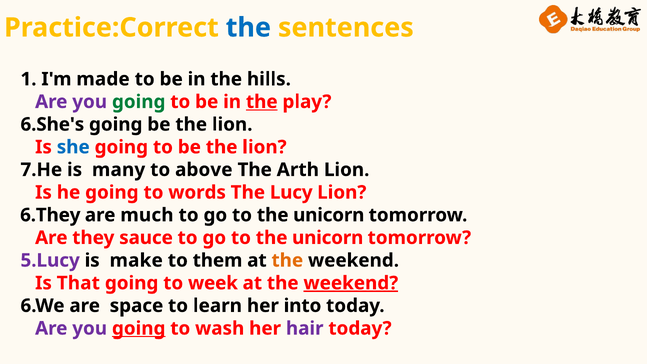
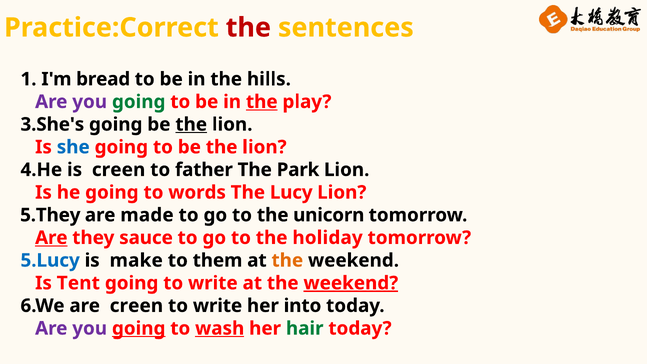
the colour: blue -> red (248, 28)
made: made -> bread (103, 79)
6.She's: 6.She's -> 3.She's (52, 124)
the underline: none -> present (191, 124)
7.He: 7.He -> 4.He (41, 170)
is many: many -> creen (119, 170)
above: above -> father (204, 170)
Arth: Arth -> Park (298, 170)
6.They: 6.They -> 5.They (50, 215)
much: much -> made (147, 215)
Are underline: none -> present (51, 238)
unicorn: unicorn -> holiday (328, 238)
5.Lucy colour: purple -> blue (50, 260)
That: That -> Tent (78, 283)
going to week: week -> write (213, 283)
are space: space -> creen (136, 306)
learn: learn -> write (218, 306)
wash underline: none -> present (220, 328)
hair colour: purple -> green (305, 328)
